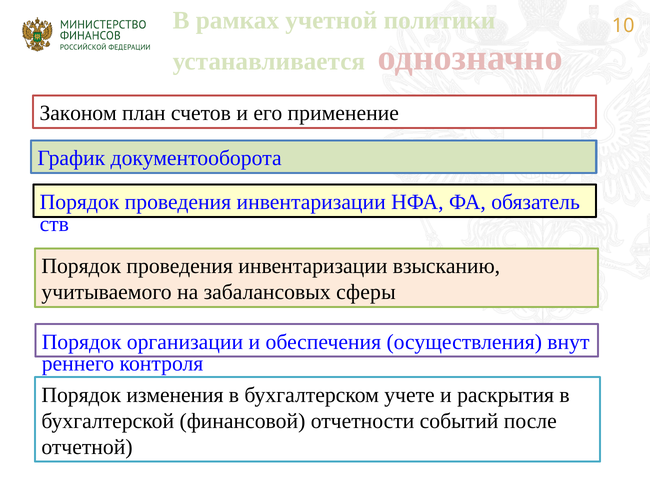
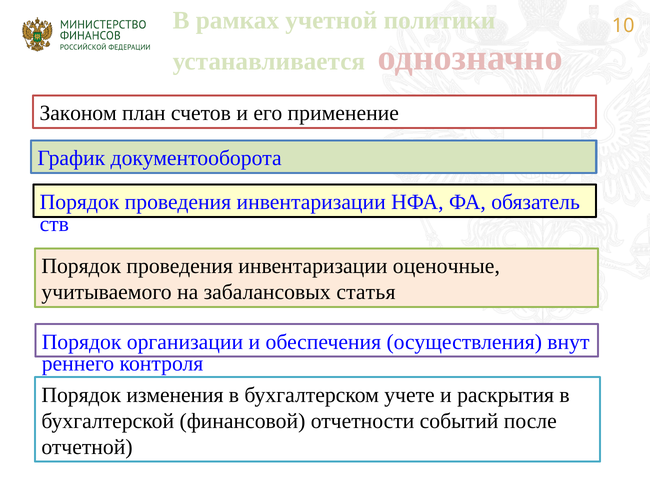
взысканию: взысканию -> оценочные (446, 266)
сферы: сферы -> статья (366, 292)
